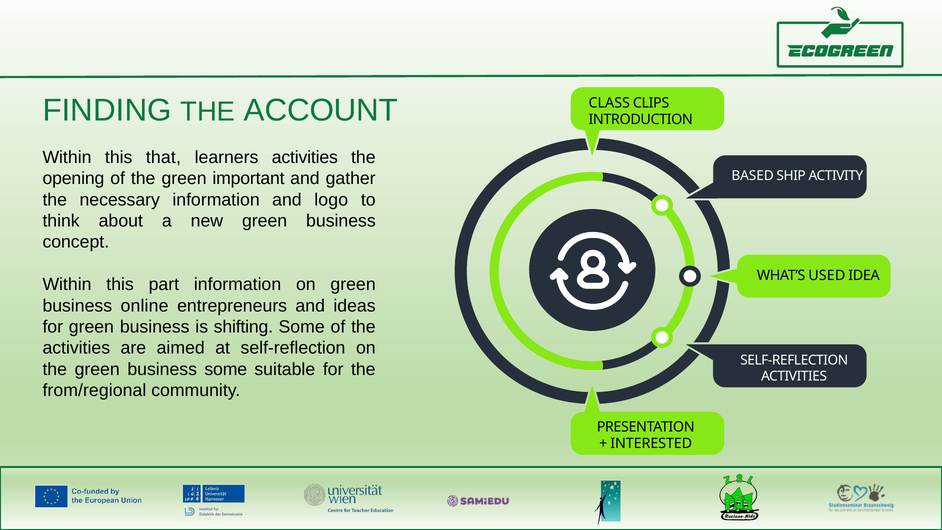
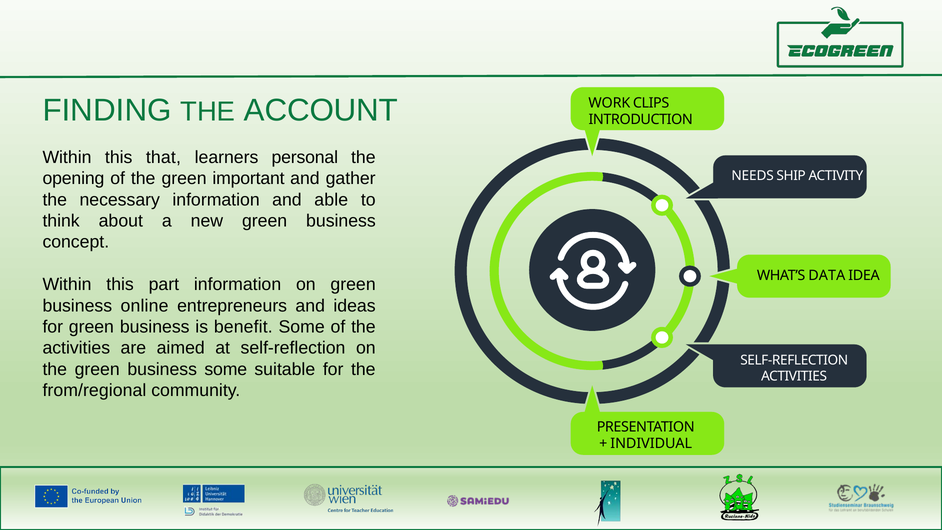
CLASS: CLASS -> WORK (609, 103)
learners activities: activities -> personal (305, 157)
BASED: BASED -> NEEDS (753, 176)
logo: logo -> able (331, 200)
USED: USED -> DATA (827, 275)
shifting: shifting -> benefit (243, 327)
INTERESTED: INTERESTED -> INDIVIDUAL (651, 444)
